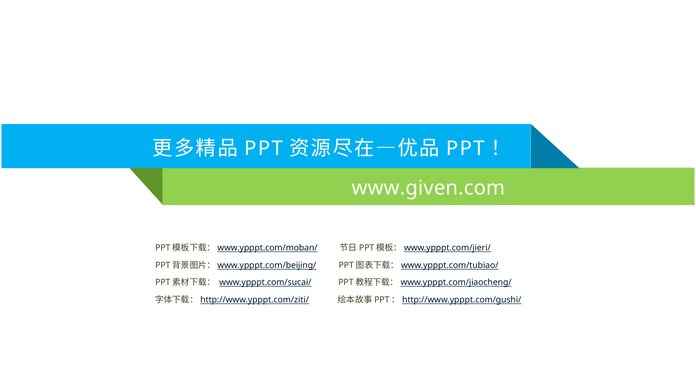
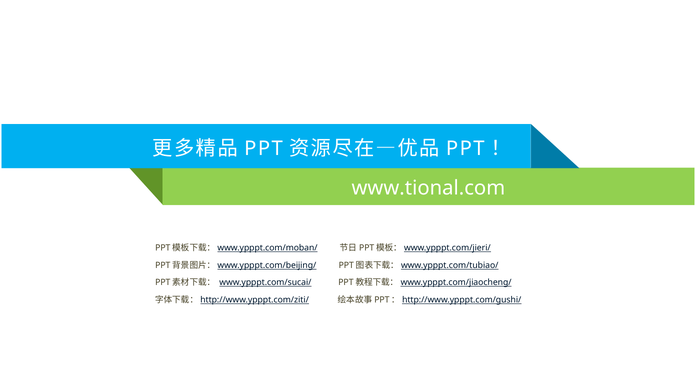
www.given.com: www.given.com -> www.tional.com (428, 188)
